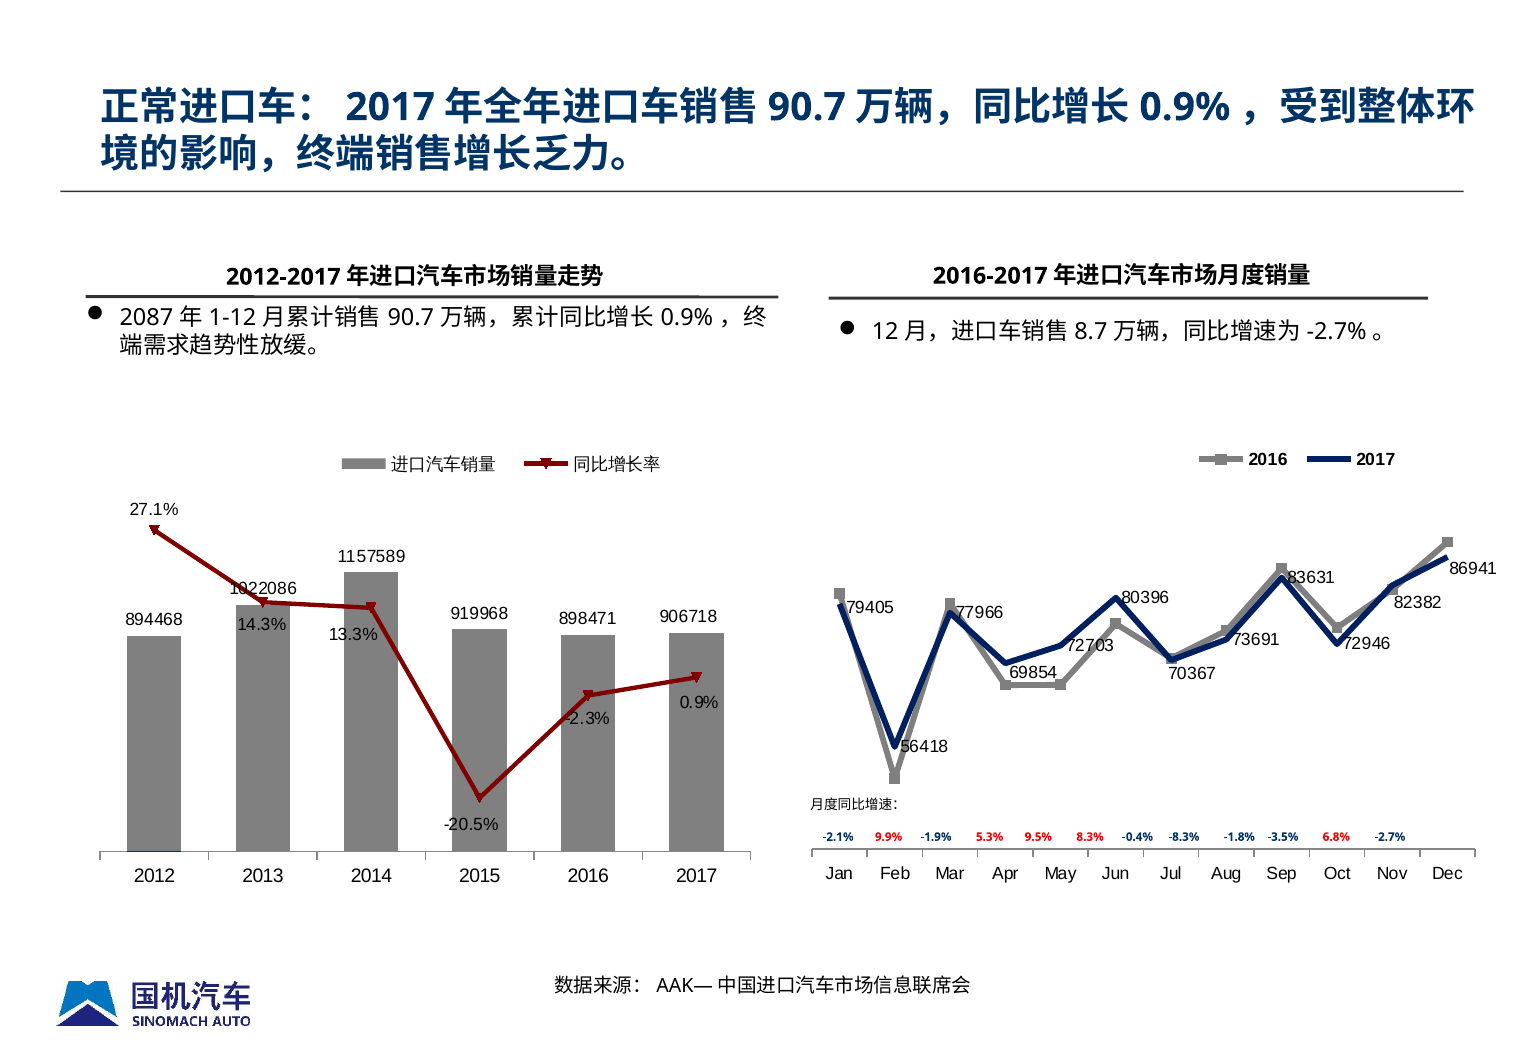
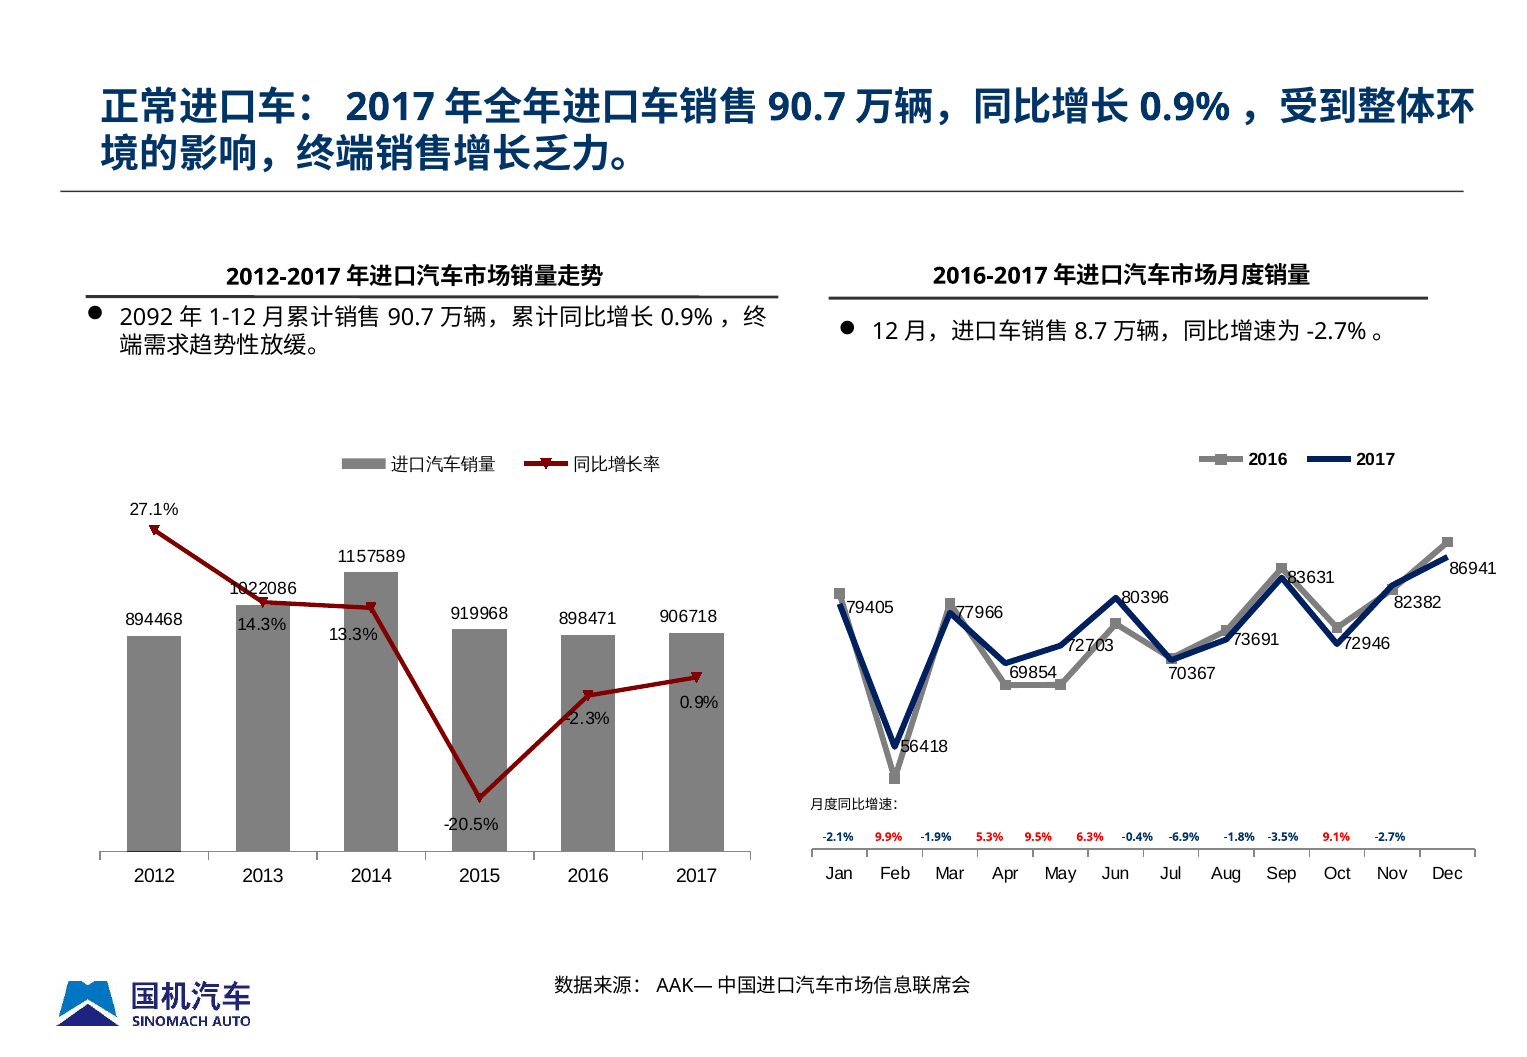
2087: 2087 -> 2092 (146, 318)
8.3%: 8.3% -> 6.3% (1090, 837)
-8.3%: -8.3% -> -6.9% (1184, 837)
6.8%: 6.8% -> 9.1% (1336, 837)
